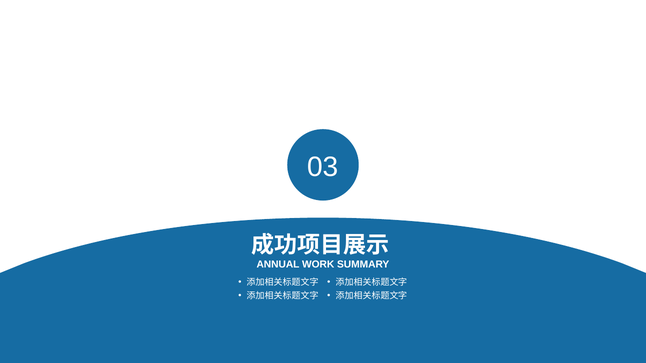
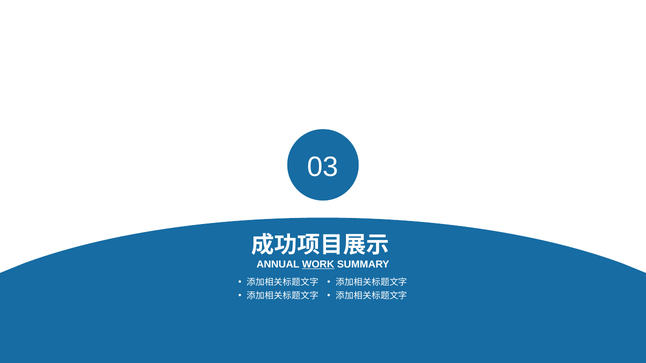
WORK underline: none -> present (318, 265)
